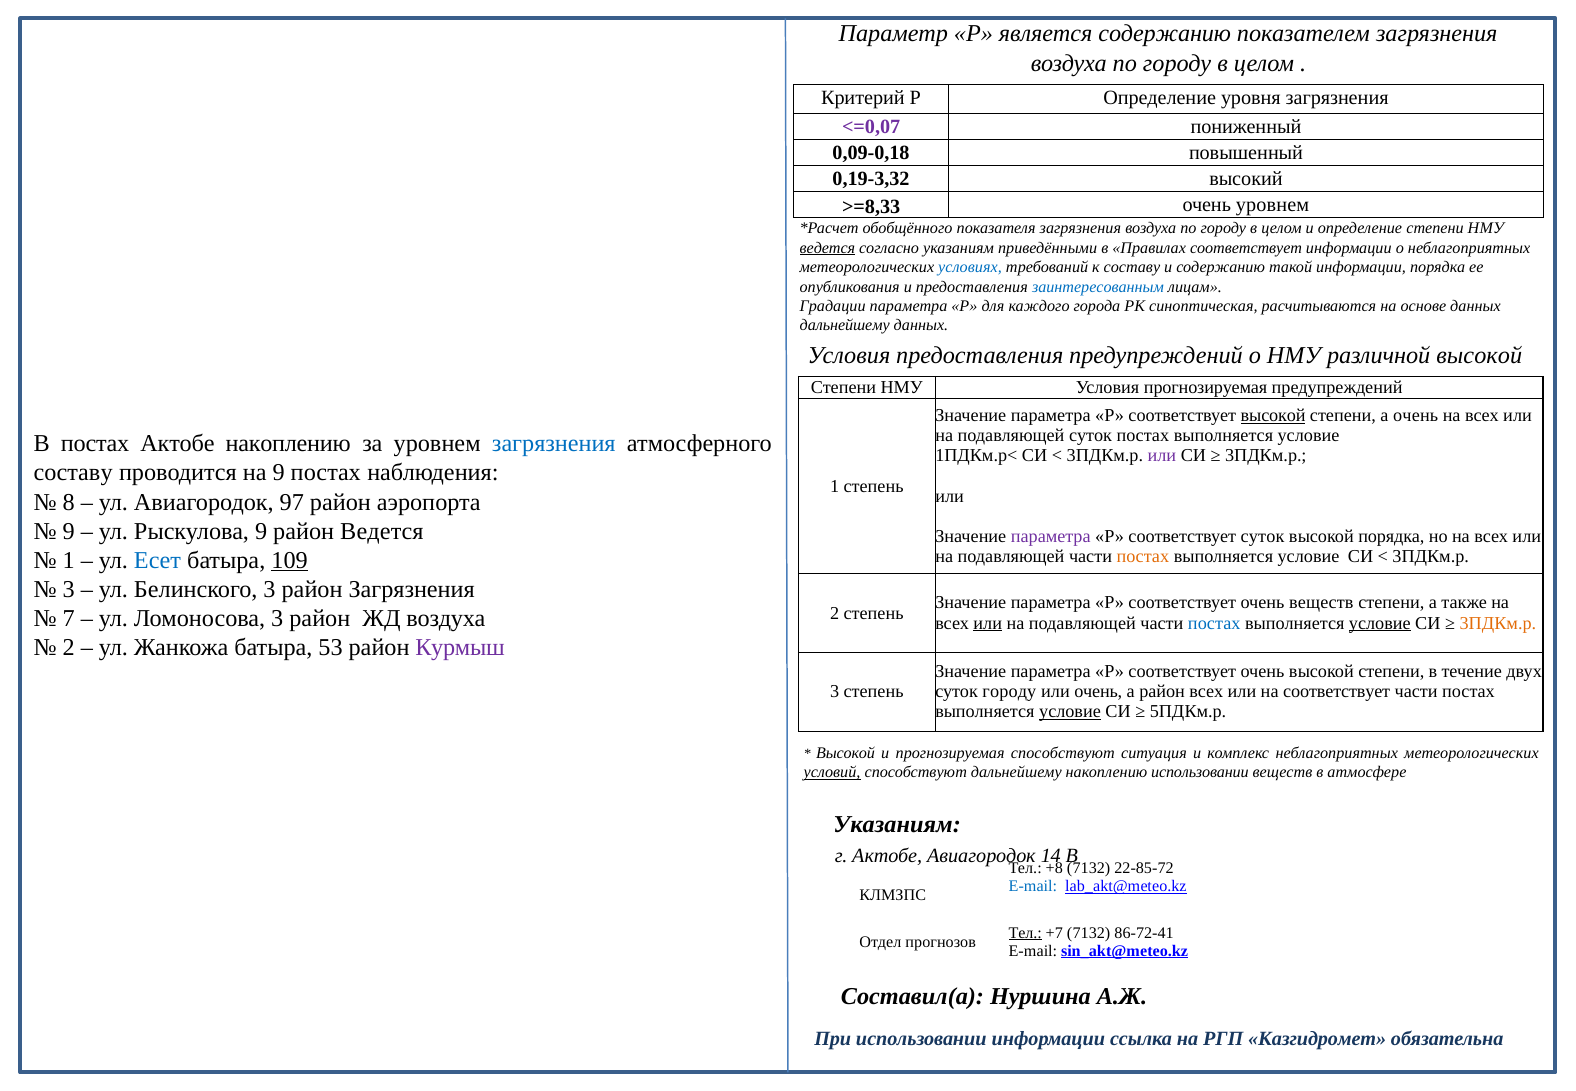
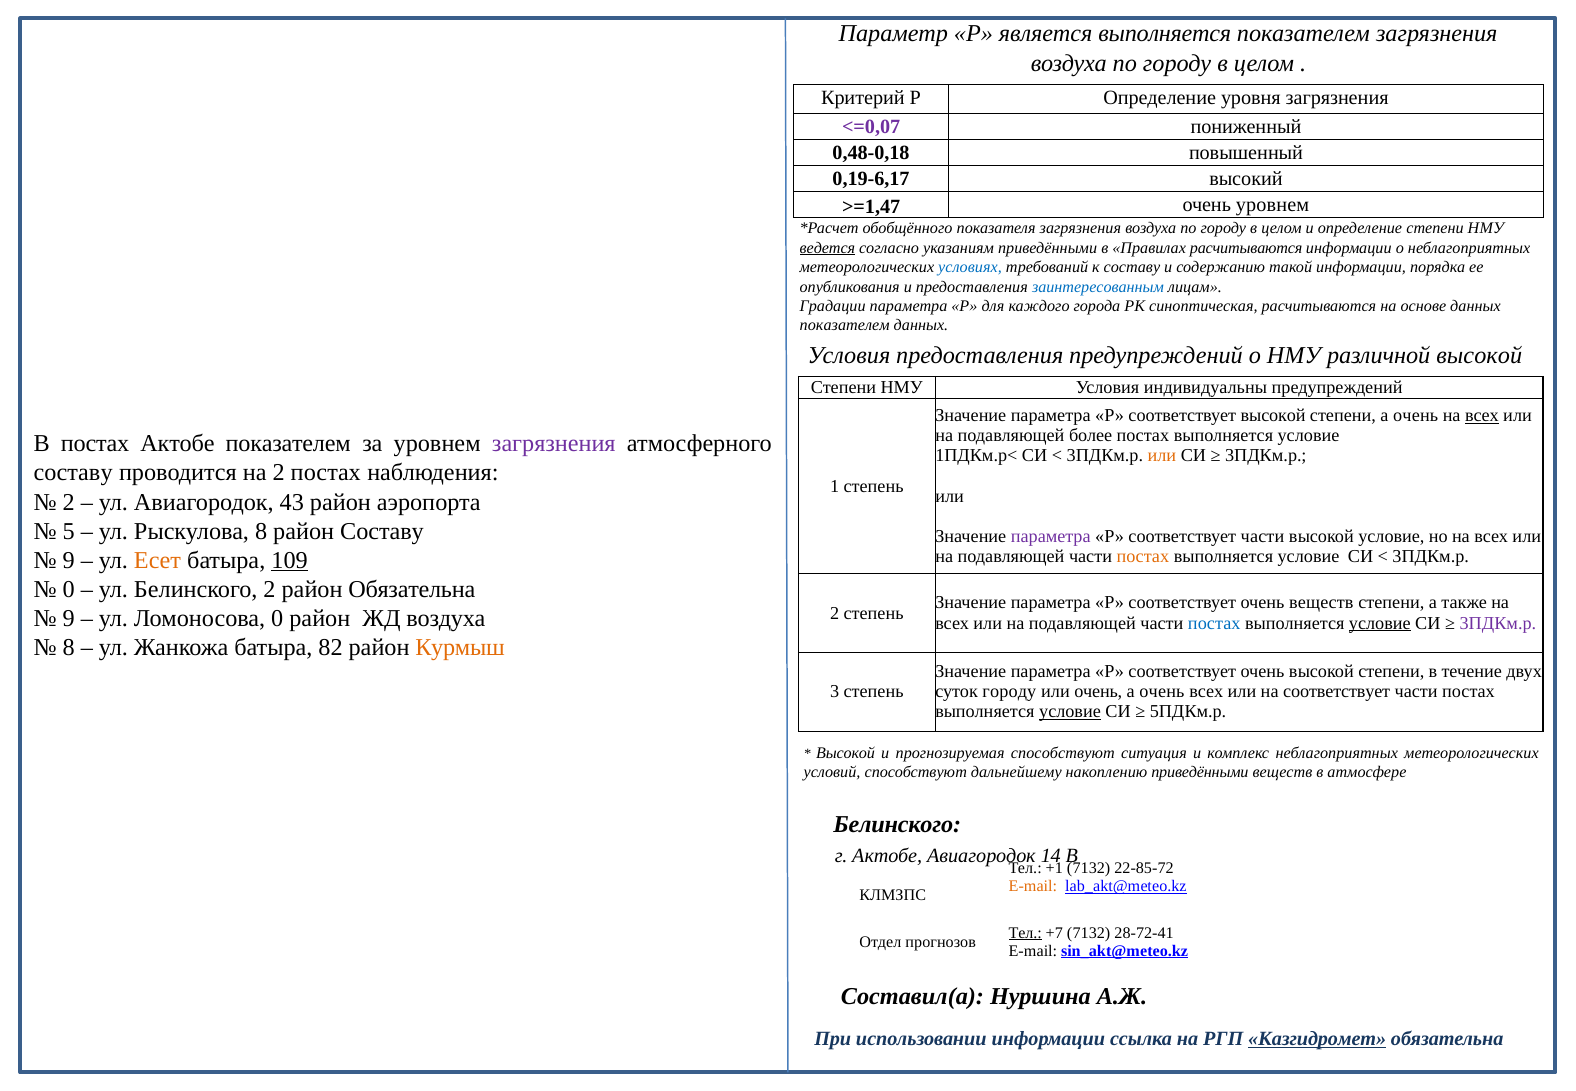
является содержанию: содержанию -> выполняется (1165, 34)
0,09-0,18: 0,09-0,18 -> 0,48-0,18 (871, 153)
0,19-3,32: 0,19-3,32 -> 0,19-6,17 (871, 179)
>=8,33: >=8,33 -> >=1,47 (871, 207)
Правилах соответствует: соответствует -> расчитываются (1246, 248)
дальнейшему: дальнейшему -> показателем (845, 325)
Условия прогнозируемая: прогнозируемая -> индивидуальны (1206, 388)
высокой underline: present -> none (1273, 416)
всех underline: none -> present (1482, 416)
подавляющей суток: суток -> более (1091, 436)
Актобе накоплению: накоплению -> показателем (288, 444)
загрязнения colour: blue -> purple (554, 444)
или colour: purple -> orange (1162, 456)
на 9: 9 -> 2 (279, 473)
8: 8 -> 2 (69, 502)
97: 97 -> 43 (292, 502)
9: 9 -> 5 (69, 531)
Рыскулова 9: 9 -> 8 (261, 531)
район Ведется: Ведется -> Составу (382, 531)
Р соответствует суток: суток -> части (1263, 536)
высокой порядка: порядка -> условие (1391, 536)
1: 1 -> 9 (69, 560)
Есет colour: blue -> orange (158, 560)
3: 3 -> 0 (69, 589)
Белинского 3: 3 -> 2 (270, 589)
район Загрязнения: Загрязнения -> Обязательна (412, 589)
7: 7 -> 9 (69, 618)
Ломоносова 3: 3 -> 0 (277, 618)
или underline: present -> none (988, 623)
3ПДКм.р colour: orange -> purple (1498, 623)
2: 2 -> 8 (69, 648)
53: 53 -> 82 (331, 648)
Курмыш colour: purple -> orange (460, 648)
район: район -> очень (1162, 692)
условий underline: present -> none (832, 772)
накоплению использовании: использовании -> приведёнными (1200, 772)
Указаниям: Указаниям -> Белинского (897, 825)
+8: +8 -> +1 (1054, 869)
E-mail colour: blue -> orange (1033, 887)
86-72-41: 86-72-41 -> 28-72-41 (1144, 933)
Казгидромет underline: none -> present (1317, 1039)
